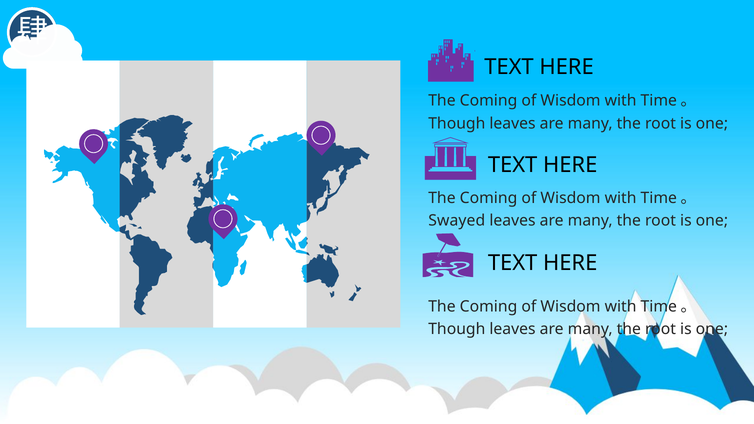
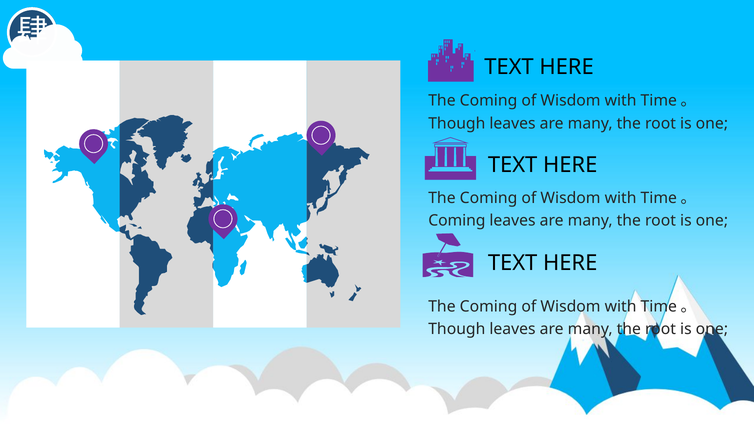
Swayed: Swayed -> Coming (457, 221)
